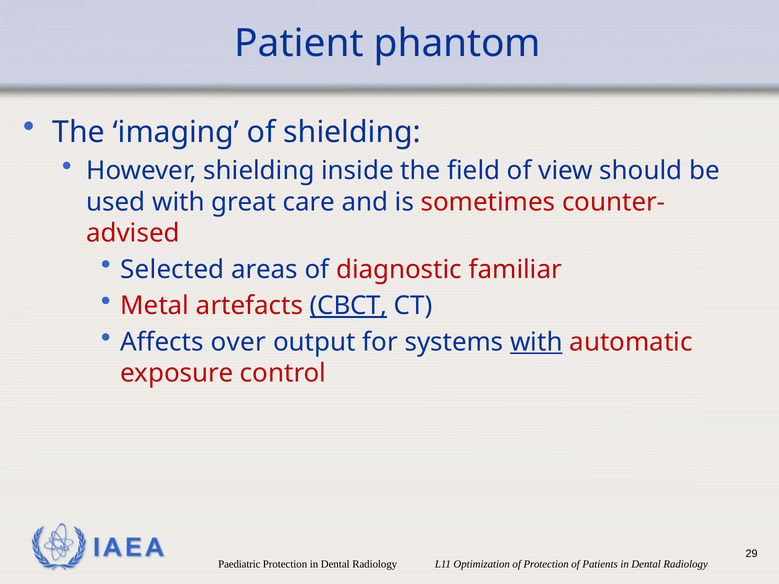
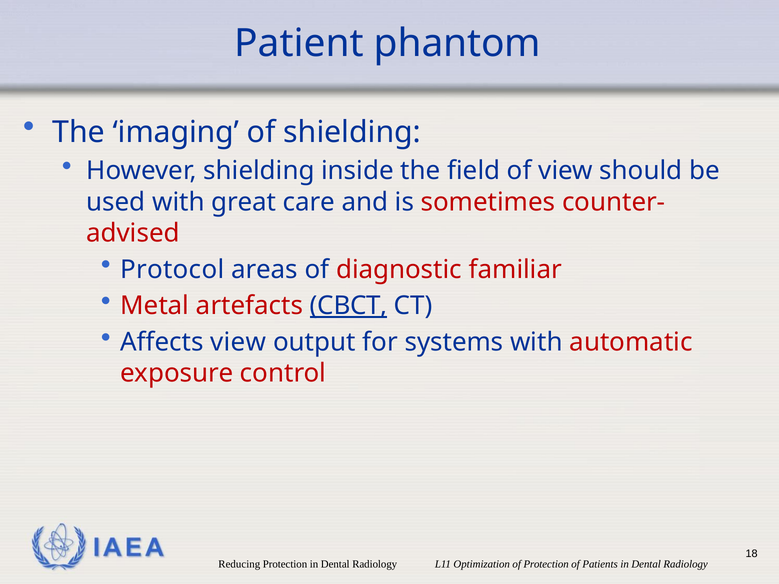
Selected: Selected -> Protocol (172, 270)
Affects over: over -> view (238, 342)
with underline: present -> none (536, 342)
29: 29 -> 18 (752, 554)
Paediatric: Paediatric -> Reducing (239, 565)
